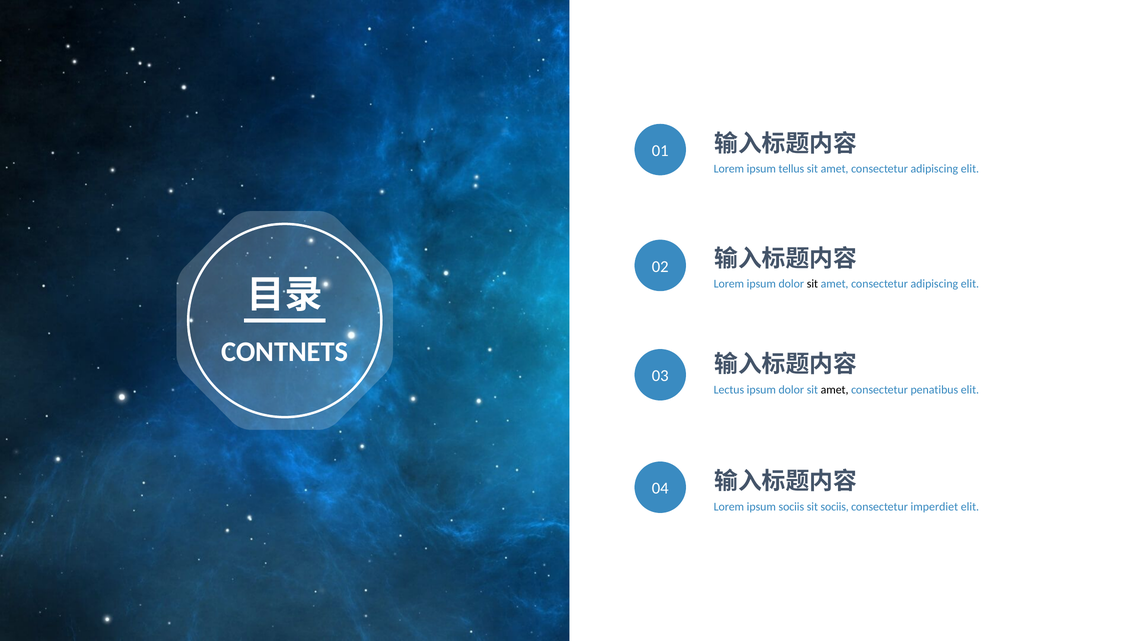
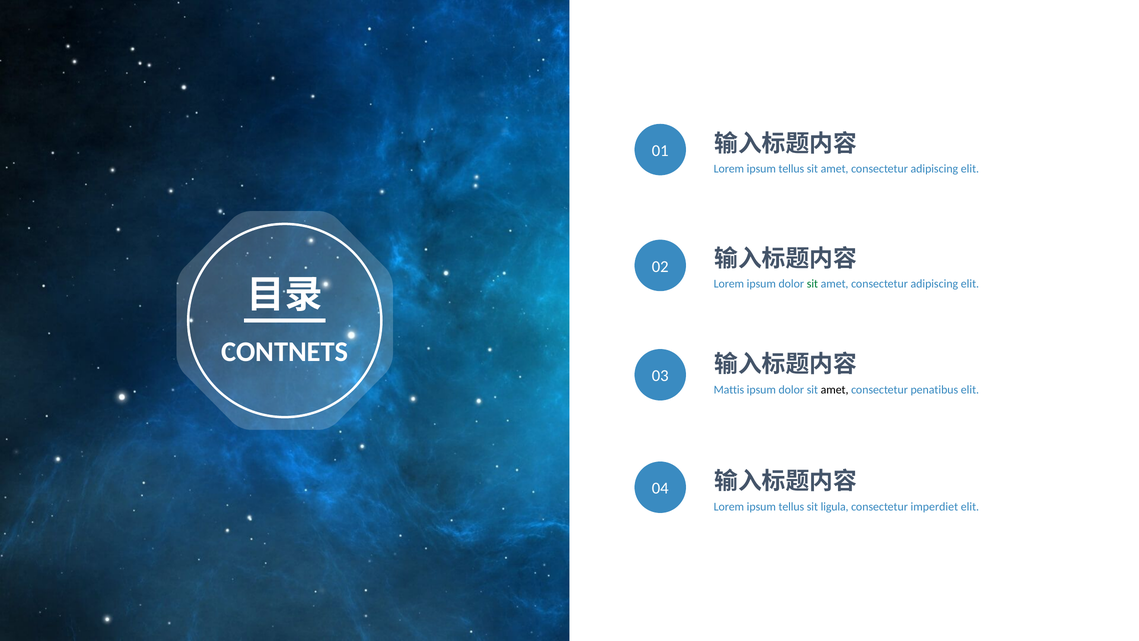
sit colour: black -> green (812, 284)
Lectus: Lectus -> Mattis (729, 389)
sociis: sociis -> tellus (791, 506)
sit sociis: sociis -> ligula (835, 506)
